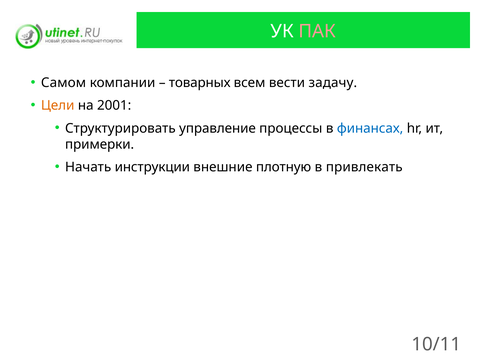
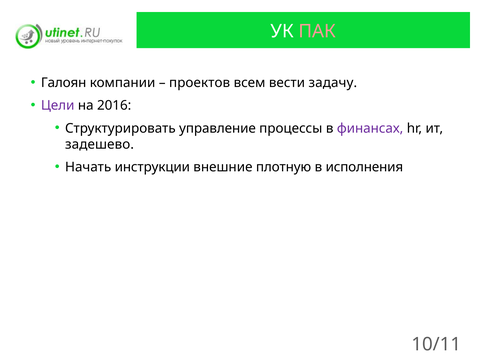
Самом: Самом -> Галоян (64, 83)
товарных: товарных -> проектов (200, 83)
Цели colour: orange -> purple (58, 106)
2001: 2001 -> 2016 (114, 106)
финансах colour: blue -> purple (370, 128)
примерки: примерки -> задешево (100, 145)
привлекать: привлекать -> исполнения (364, 167)
